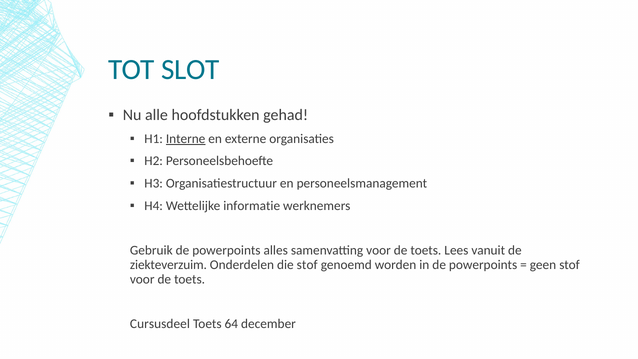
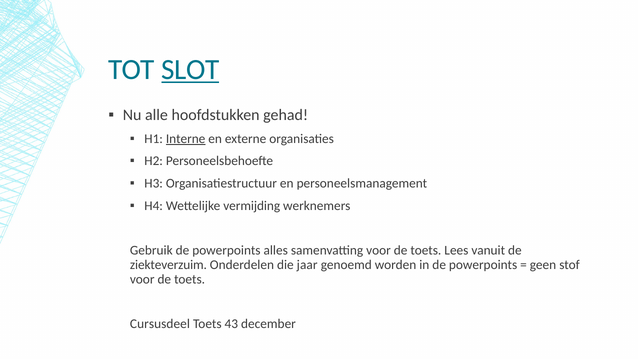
SLOT underline: none -> present (190, 70)
informatie: informatie -> vermijding (252, 206)
die stof: stof -> jaar (307, 265)
64: 64 -> 43 (231, 324)
